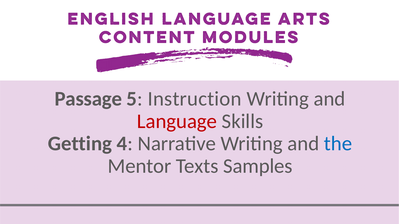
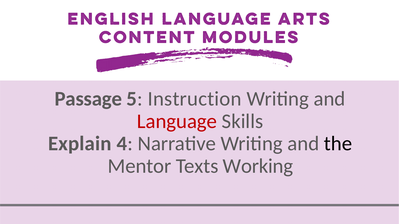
Getting: Getting -> Explain (80, 144)
the colour: blue -> black (338, 144)
Samples: Samples -> Working (258, 166)
